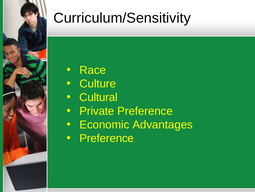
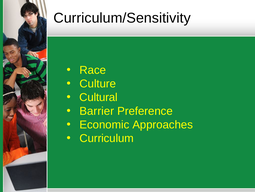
Private: Private -> Barrier (97, 111)
Advantages: Advantages -> Approaches (163, 124)
Preference: Preference -> Curriculum (107, 138)
